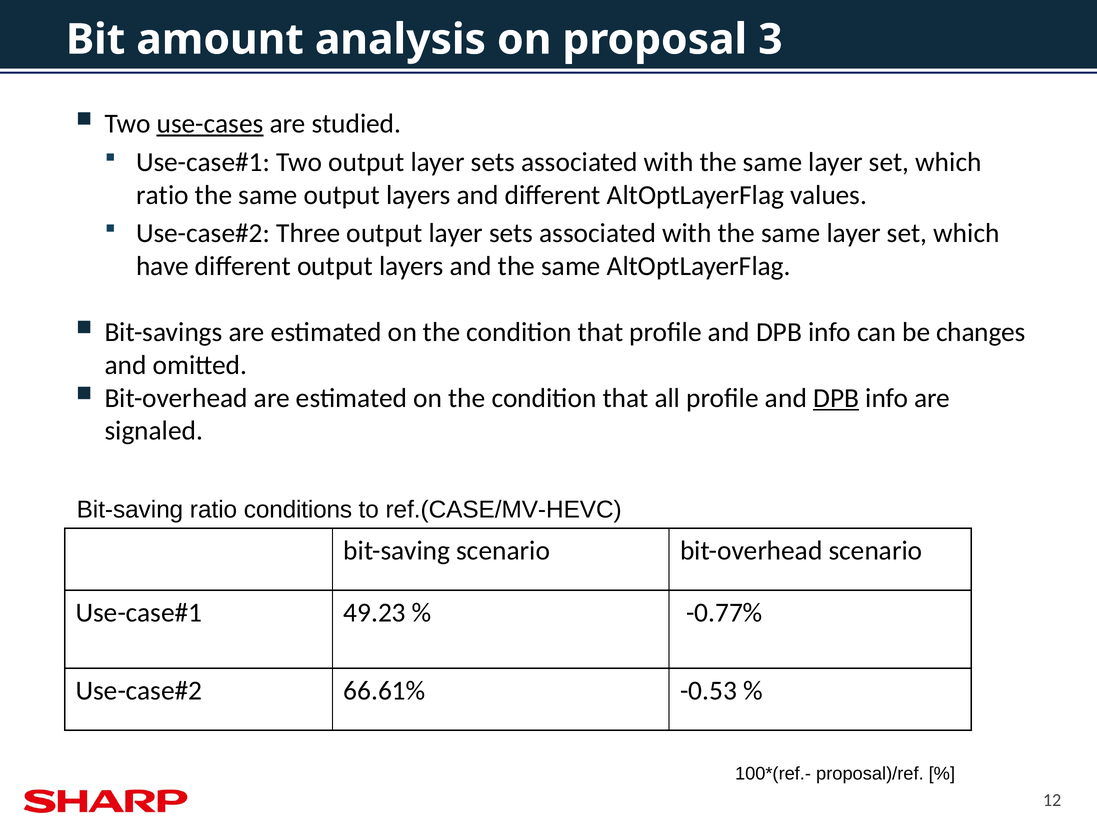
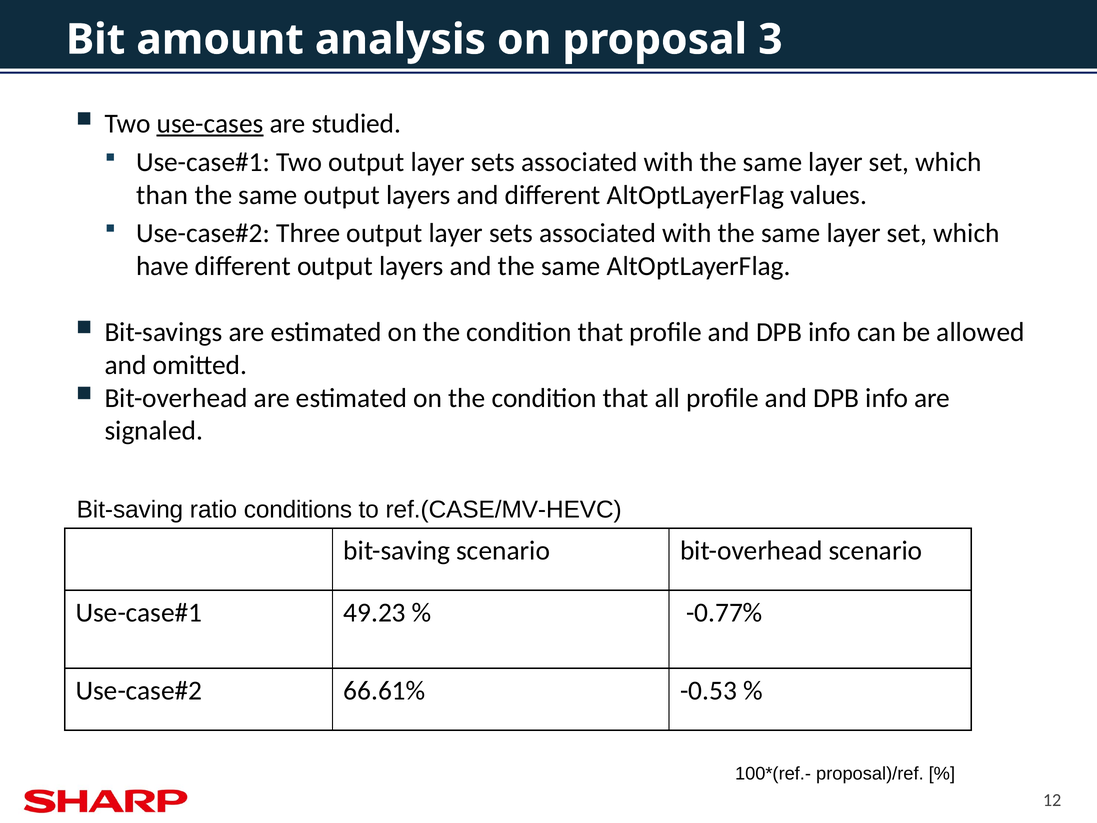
ratio: ratio -> than (162, 195)
changes: changes -> allowed (981, 332)
DPB underline: present -> none (836, 398)
